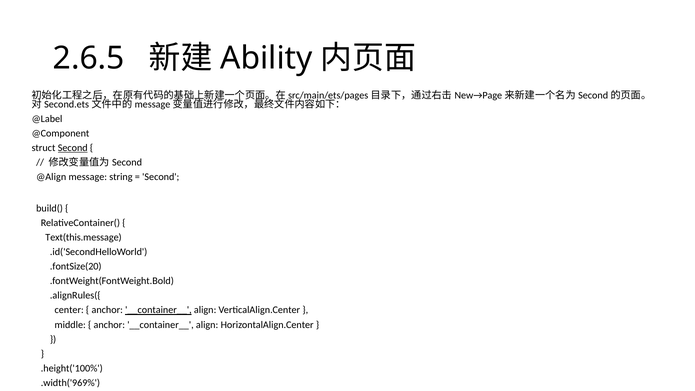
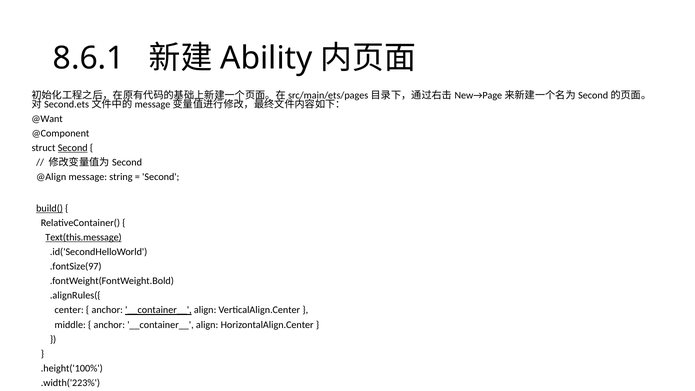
2.6.5: 2.6.5 -> 8.6.1 (89, 58)
@Label: @Label -> @Want (47, 119)
build( underline: none -> present (50, 208)
Text(this.message underline: none -> present (84, 237)
.fontSize(20: .fontSize(20 -> .fontSize(97 (76, 266)
.width('969%: .width('969% -> .width('223% (70, 383)
